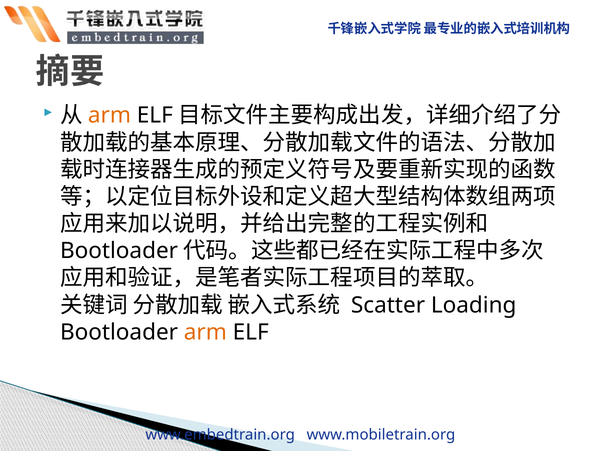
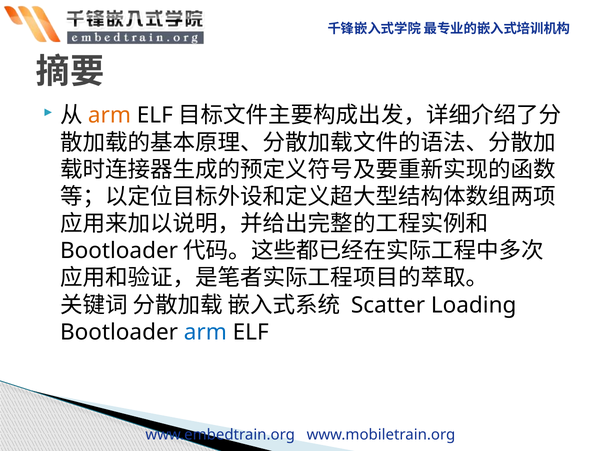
arm colour: orange -> blue (205, 332)
